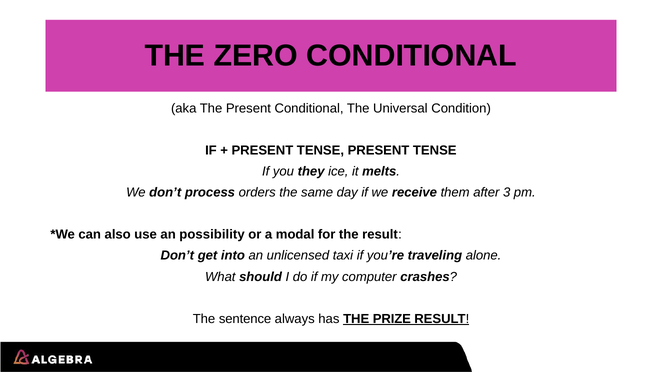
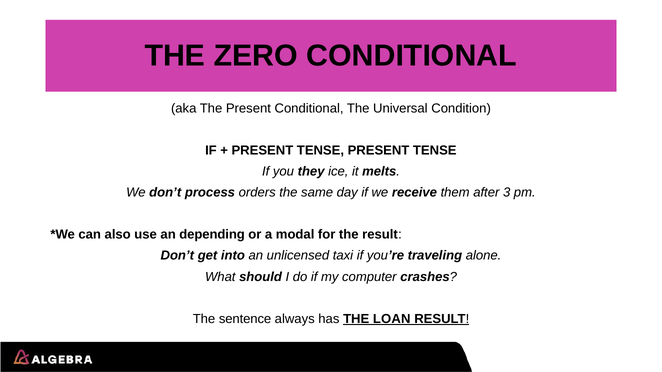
possibility: possibility -> depending (212, 235)
PRIZE: PRIZE -> LOAN (392, 319)
